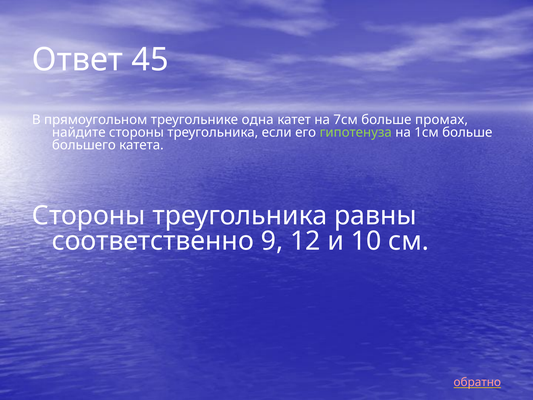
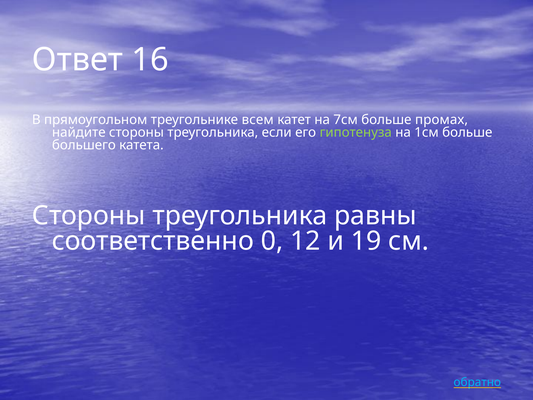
45: 45 -> 16 (150, 60)
одна: одна -> всем (258, 120)
9: 9 -> 0 (272, 241)
10: 10 -> 19 (366, 241)
обратно colour: pink -> light blue (477, 382)
